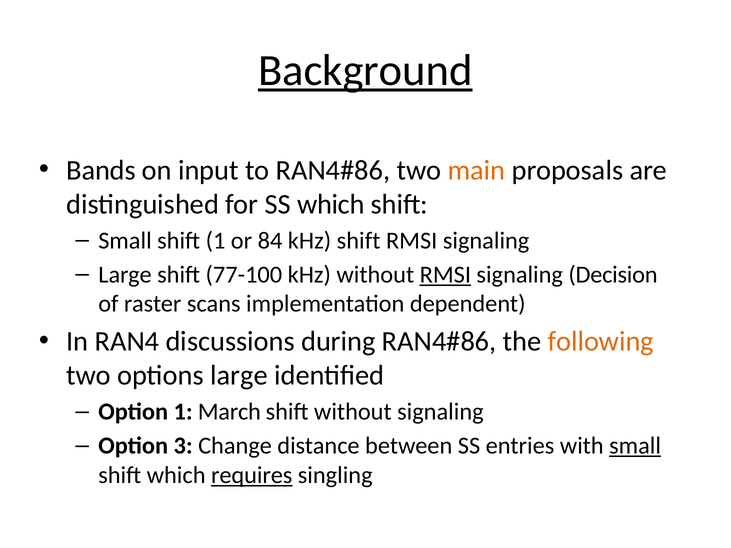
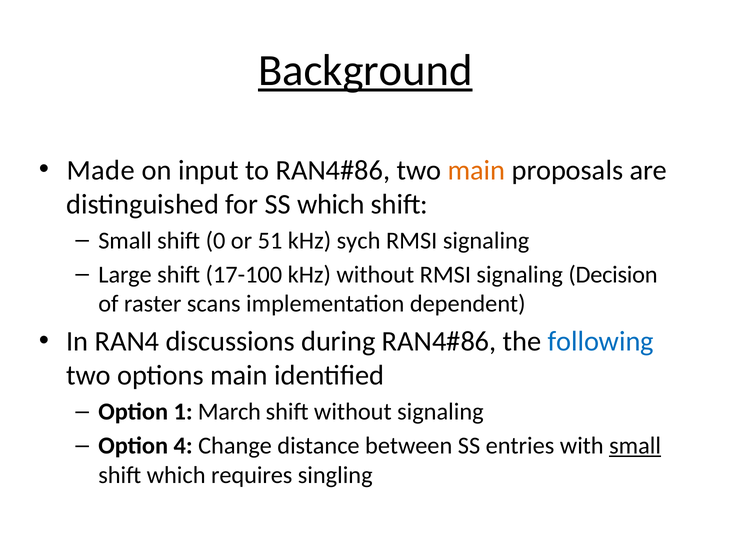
Bands: Bands -> Made (101, 170)
shift 1: 1 -> 0 (216, 241)
84: 84 -> 51 (270, 241)
kHz shift: shift -> sych (359, 241)
77-100: 77-100 -> 17-100 (244, 275)
RMSI underline: present -> none (445, 275)
following colour: orange -> blue (601, 342)
options large: large -> main (239, 376)
3: 3 -> 4 (183, 446)
requires underline: present -> none (252, 475)
